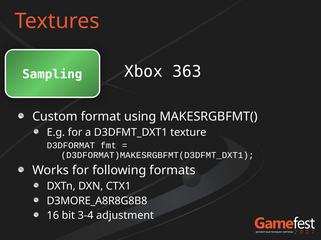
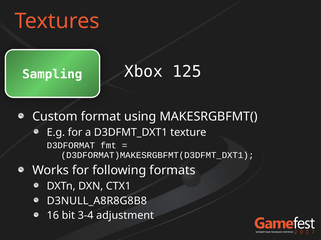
363: 363 -> 125 (187, 72)
D3MORE_A8R8G8B8: D3MORE_A8R8G8B8 -> D3NULL_A8R8G8B8 (97, 201)
